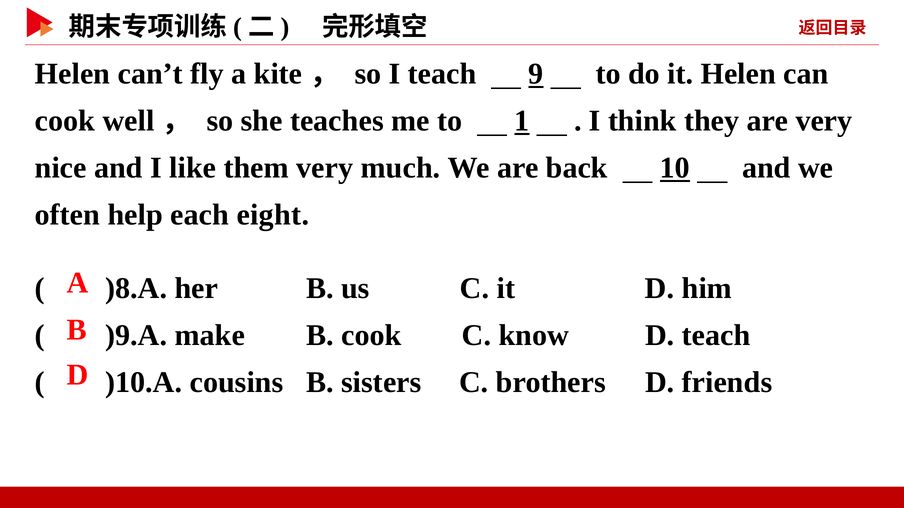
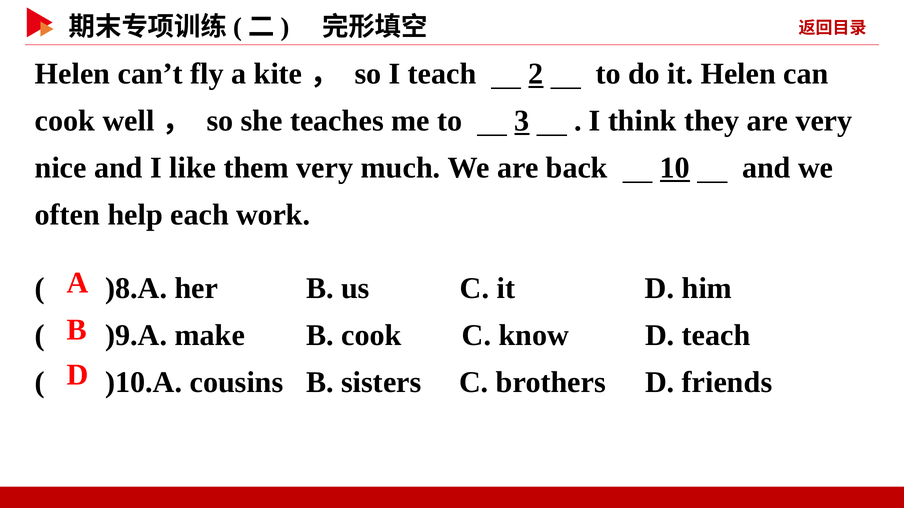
9: 9 -> 2 (536, 74)
1: 1 -> 3 (522, 121)
eight: eight -> work (273, 215)
